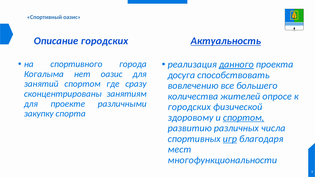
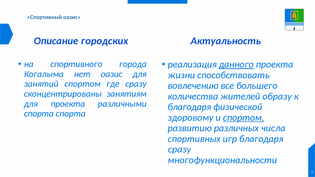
Актуальность underline: present -> none (226, 41)
досуга: досуга -> жизни (181, 75)
опросе: опросе -> образу (277, 96)
для проекте: проекте -> проекта (68, 104)
городских: городских -> благодаря (189, 107)
закупку: закупку -> спорта (39, 114)
игр underline: present -> none (230, 139)
мест: мест -> сразу (179, 150)
